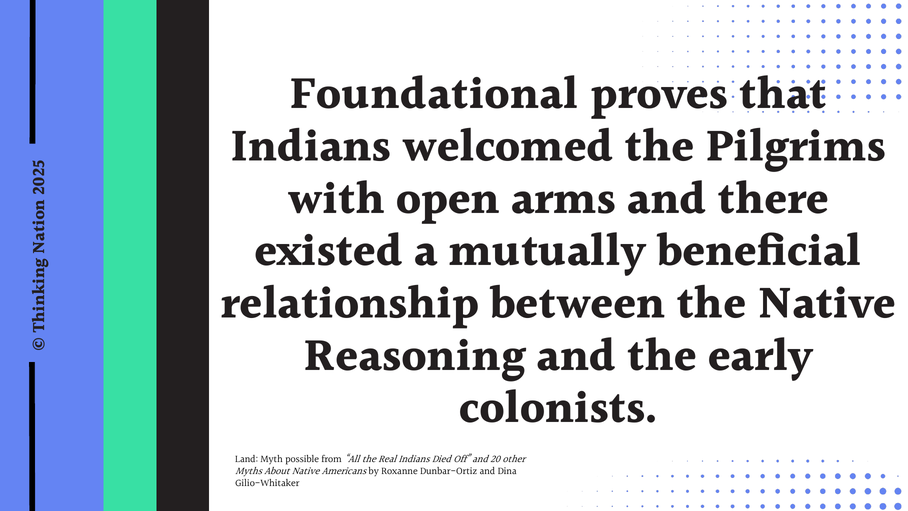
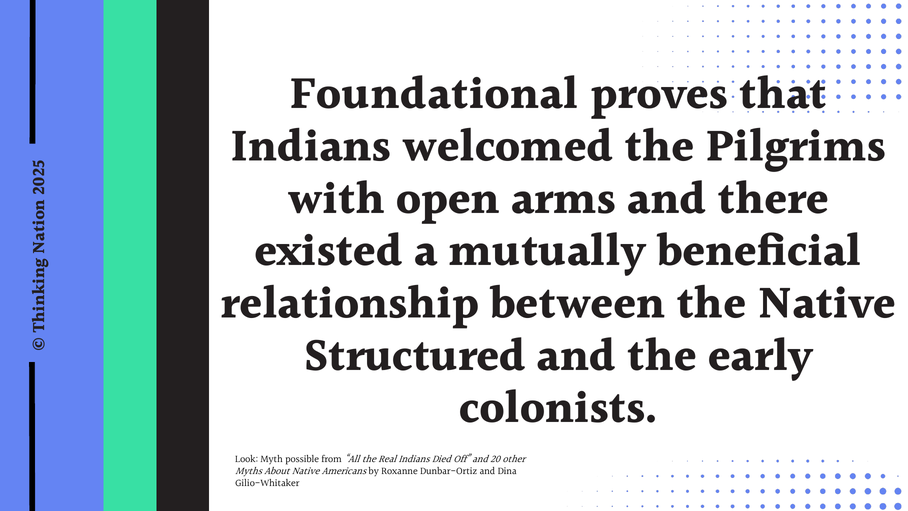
Reasoning: Reasoning -> Structured (415, 357)
Land: Land -> Look (247, 459)
